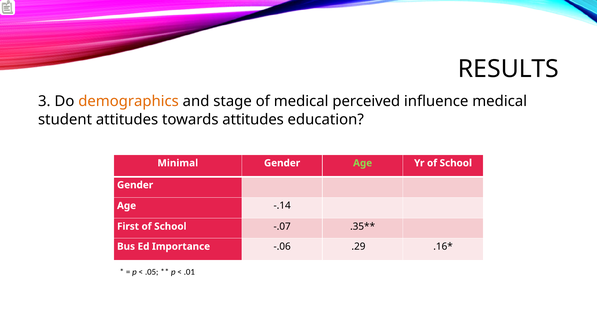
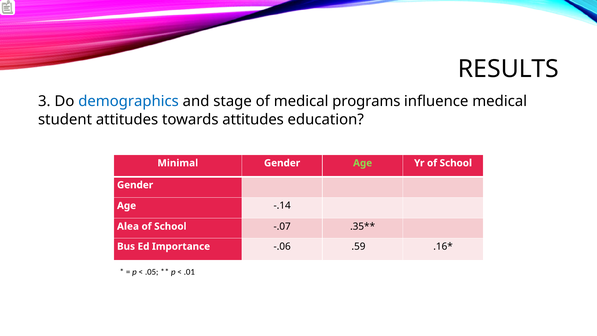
demographics colour: orange -> blue (129, 101)
perceived: perceived -> programs (366, 101)
First: First -> Alea (128, 226)
.29: .29 -> .59 (358, 246)
